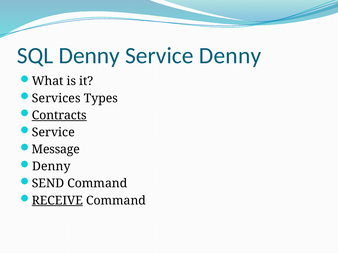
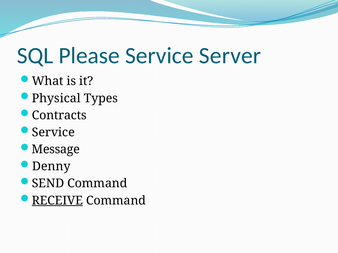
SQL Denny: Denny -> Please (89, 56)
Service Denny: Denny -> Server (230, 56)
Services: Services -> Physical (56, 98)
Contracts underline: present -> none (59, 116)
